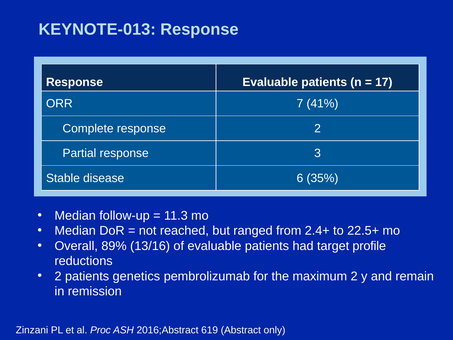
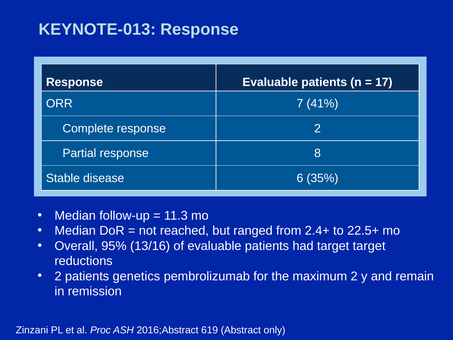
3: 3 -> 8 (318, 153)
89%: 89% -> 95% (114, 246)
target profile: profile -> target (369, 246)
